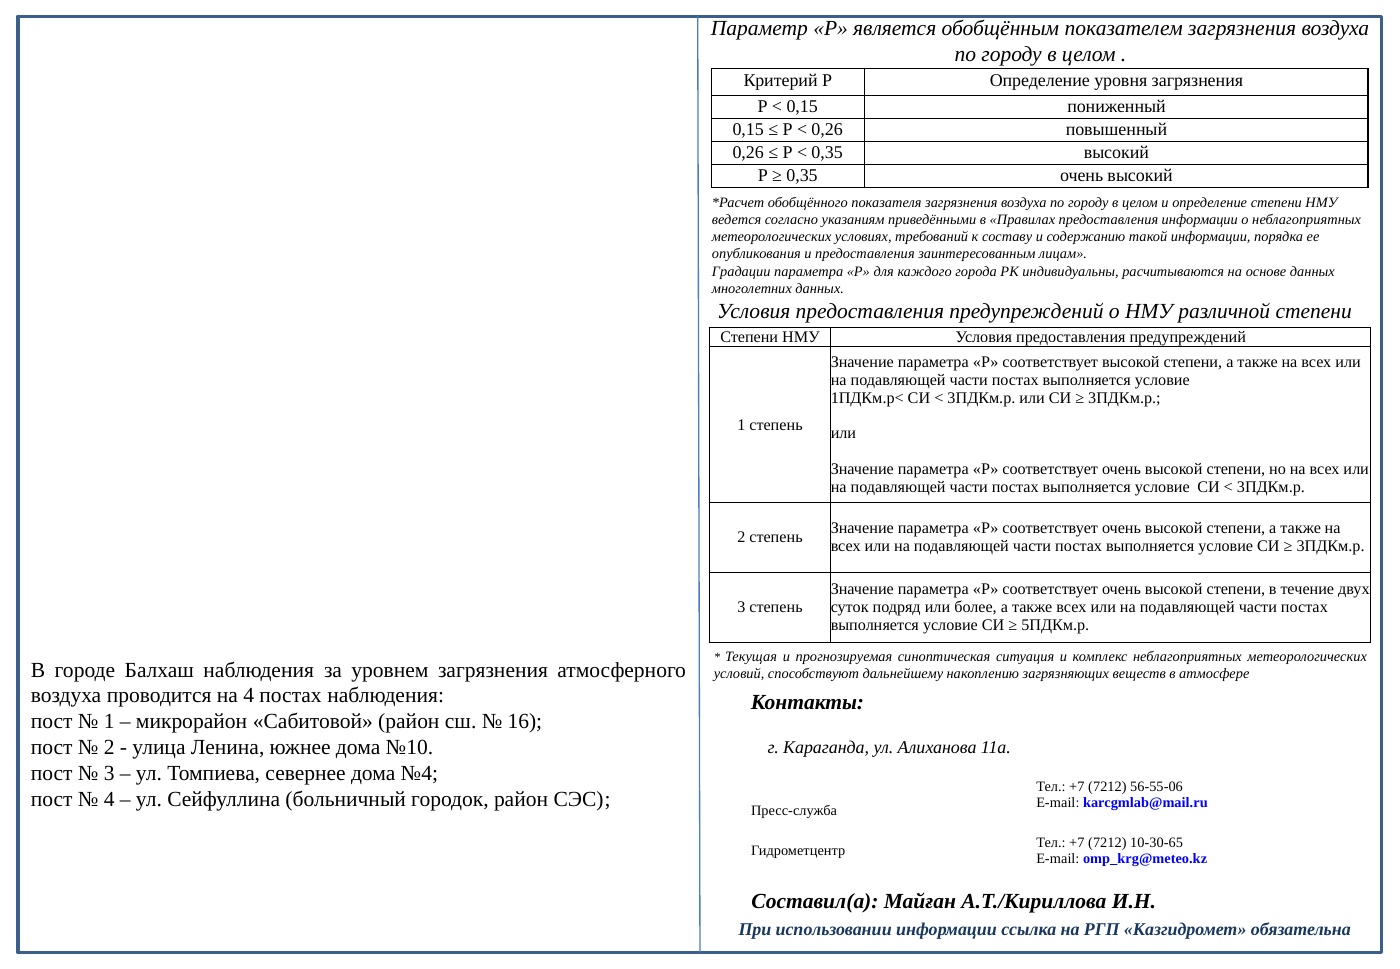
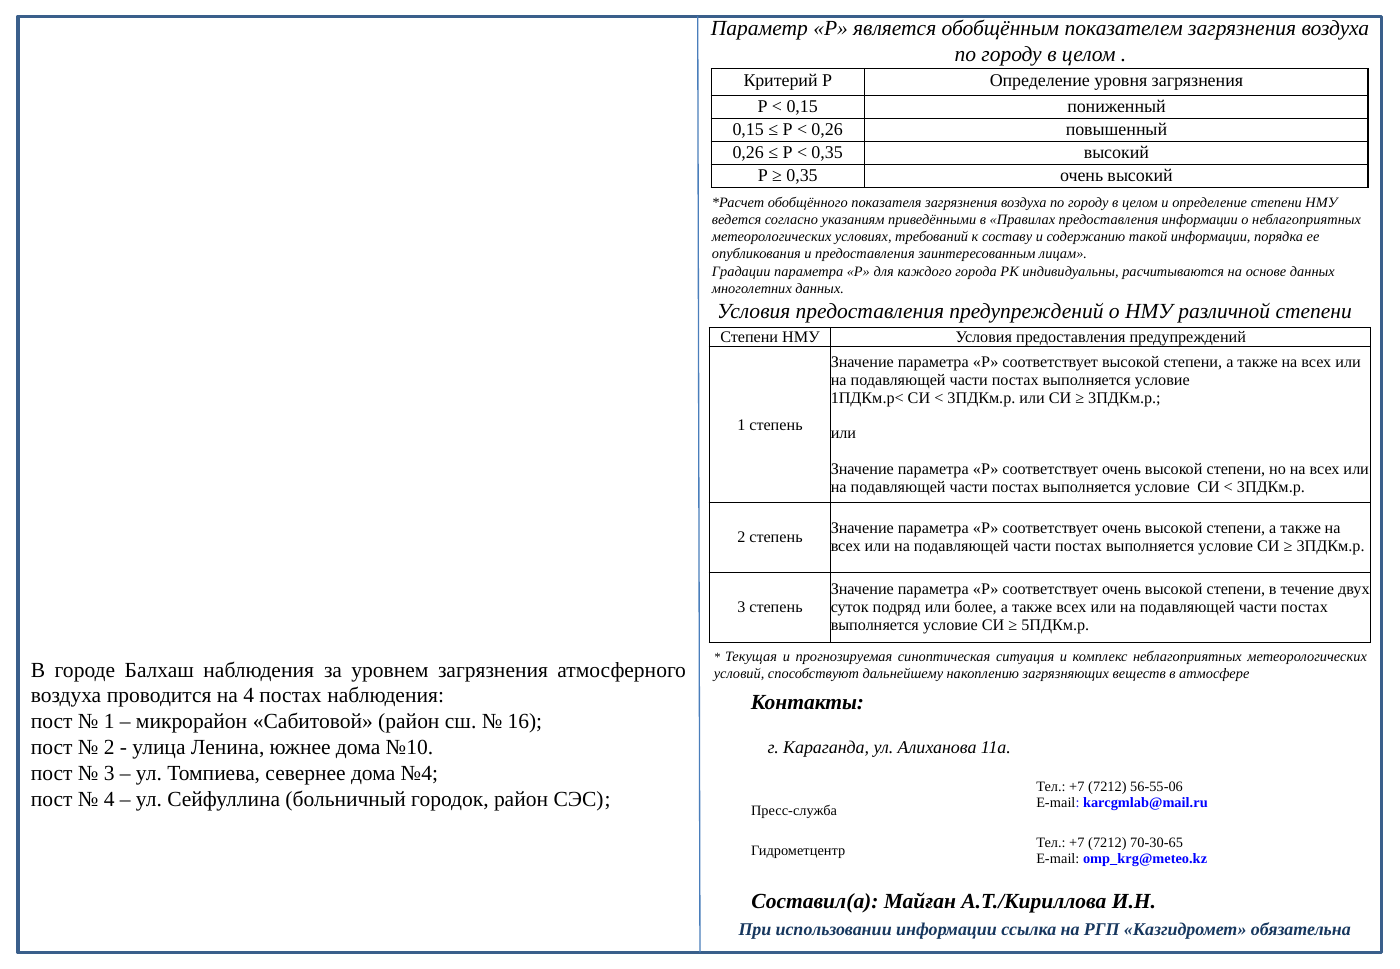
10-30-65: 10-30-65 -> 70-30-65 (1157, 843)
